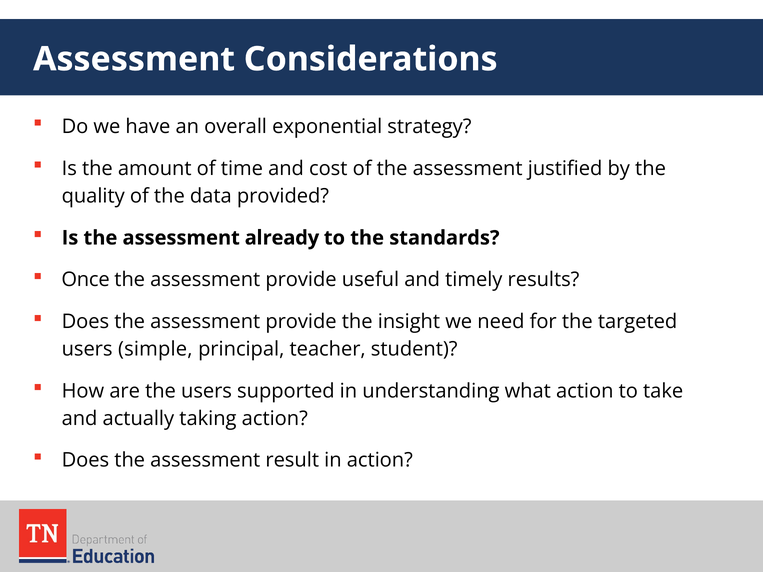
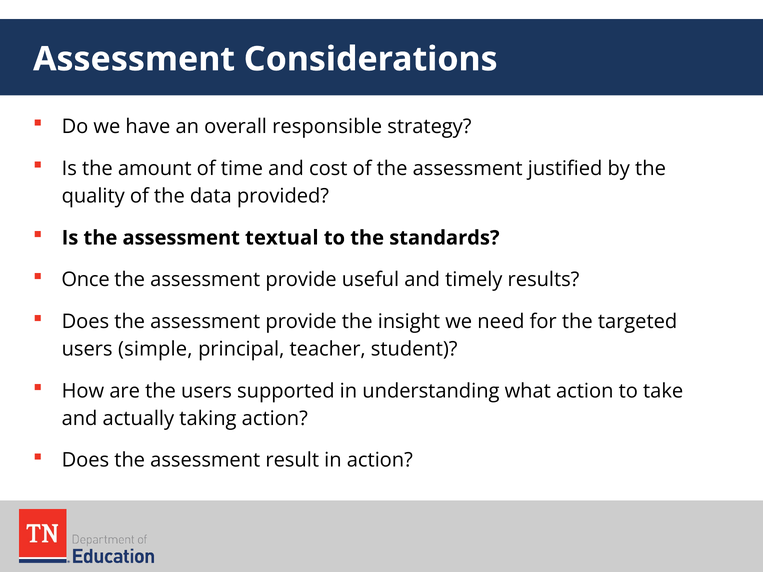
exponential: exponential -> responsible (327, 127)
already: already -> textual (282, 238)
